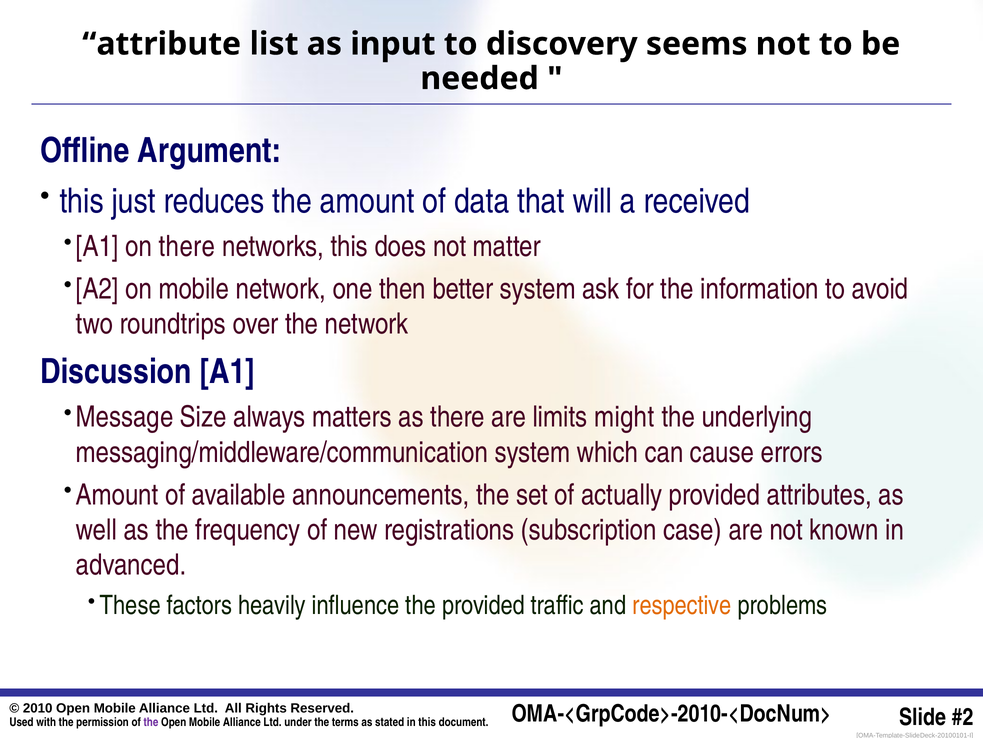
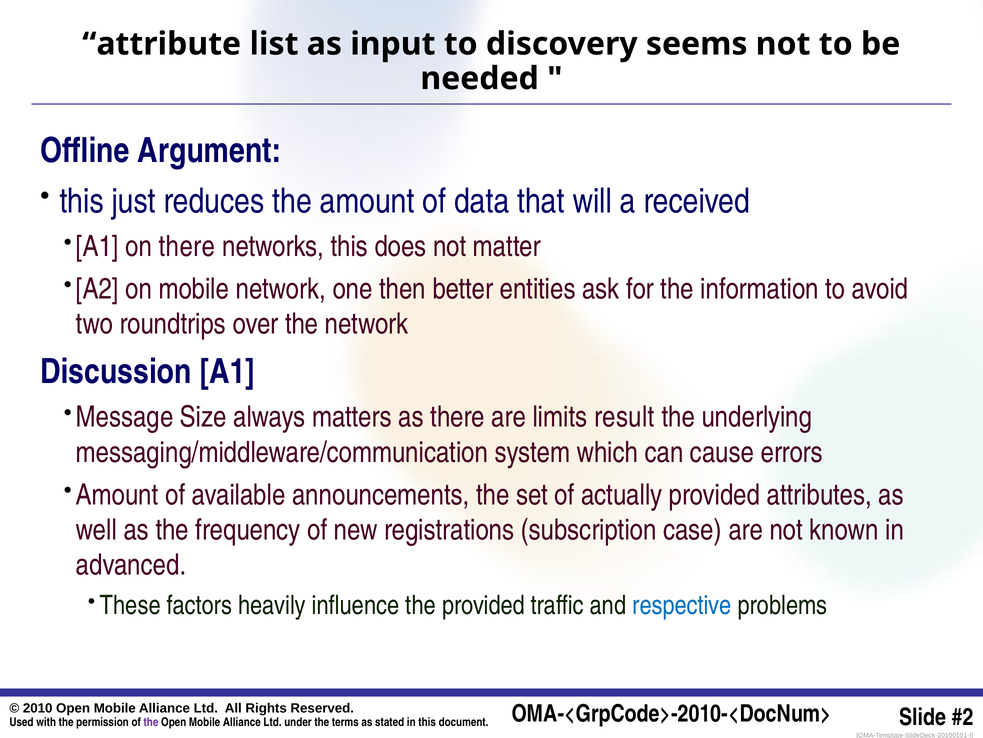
better system: system -> entities (538, 289)
might: might -> result (624, 417)
respective colour: orange -> blue (682, 605)
